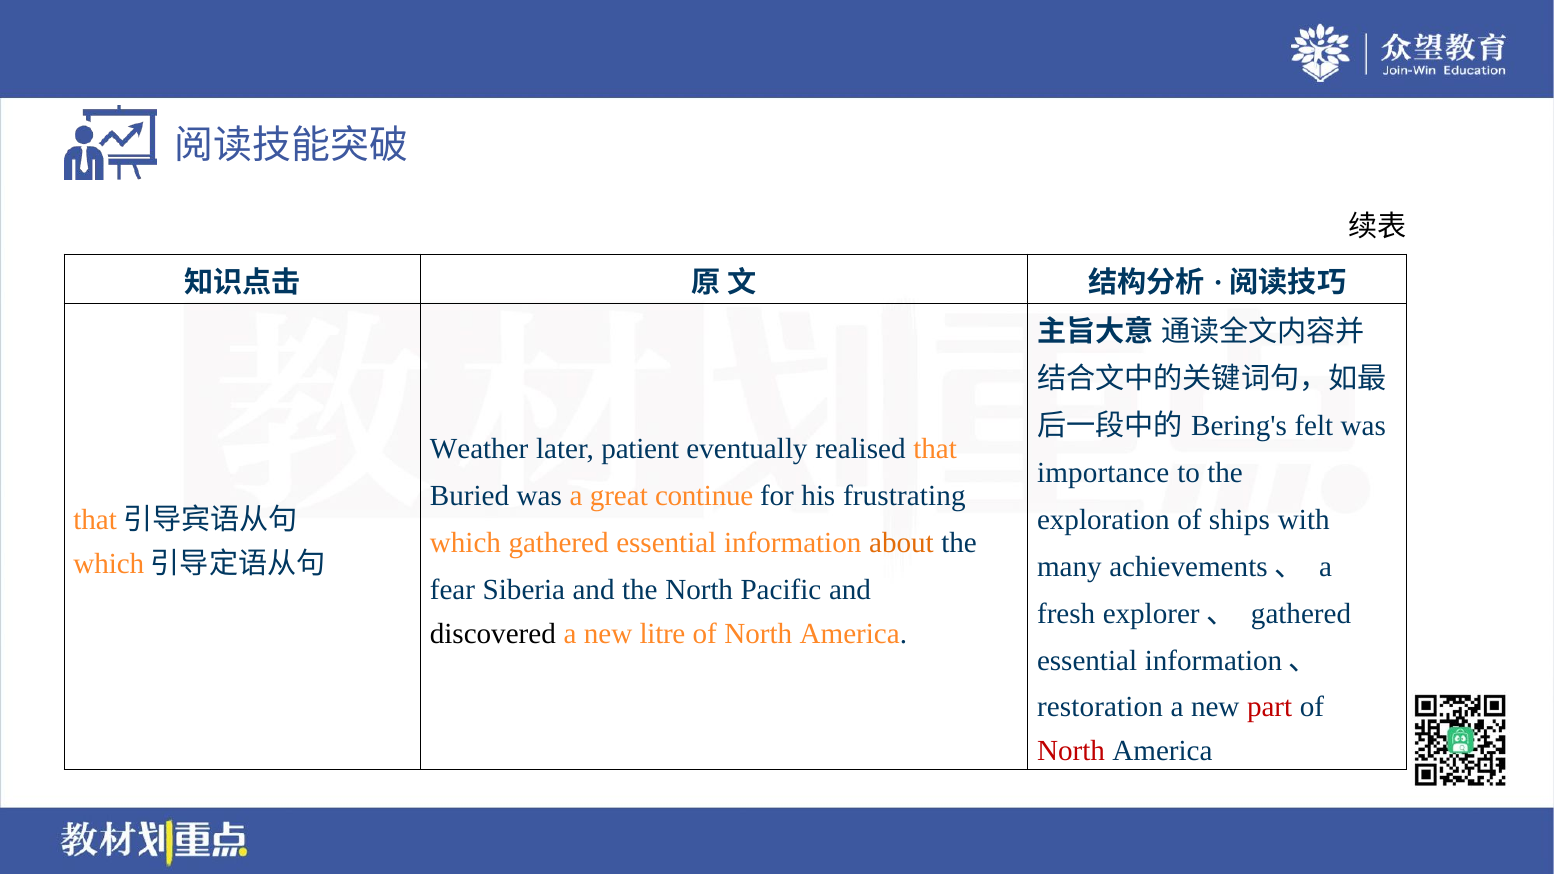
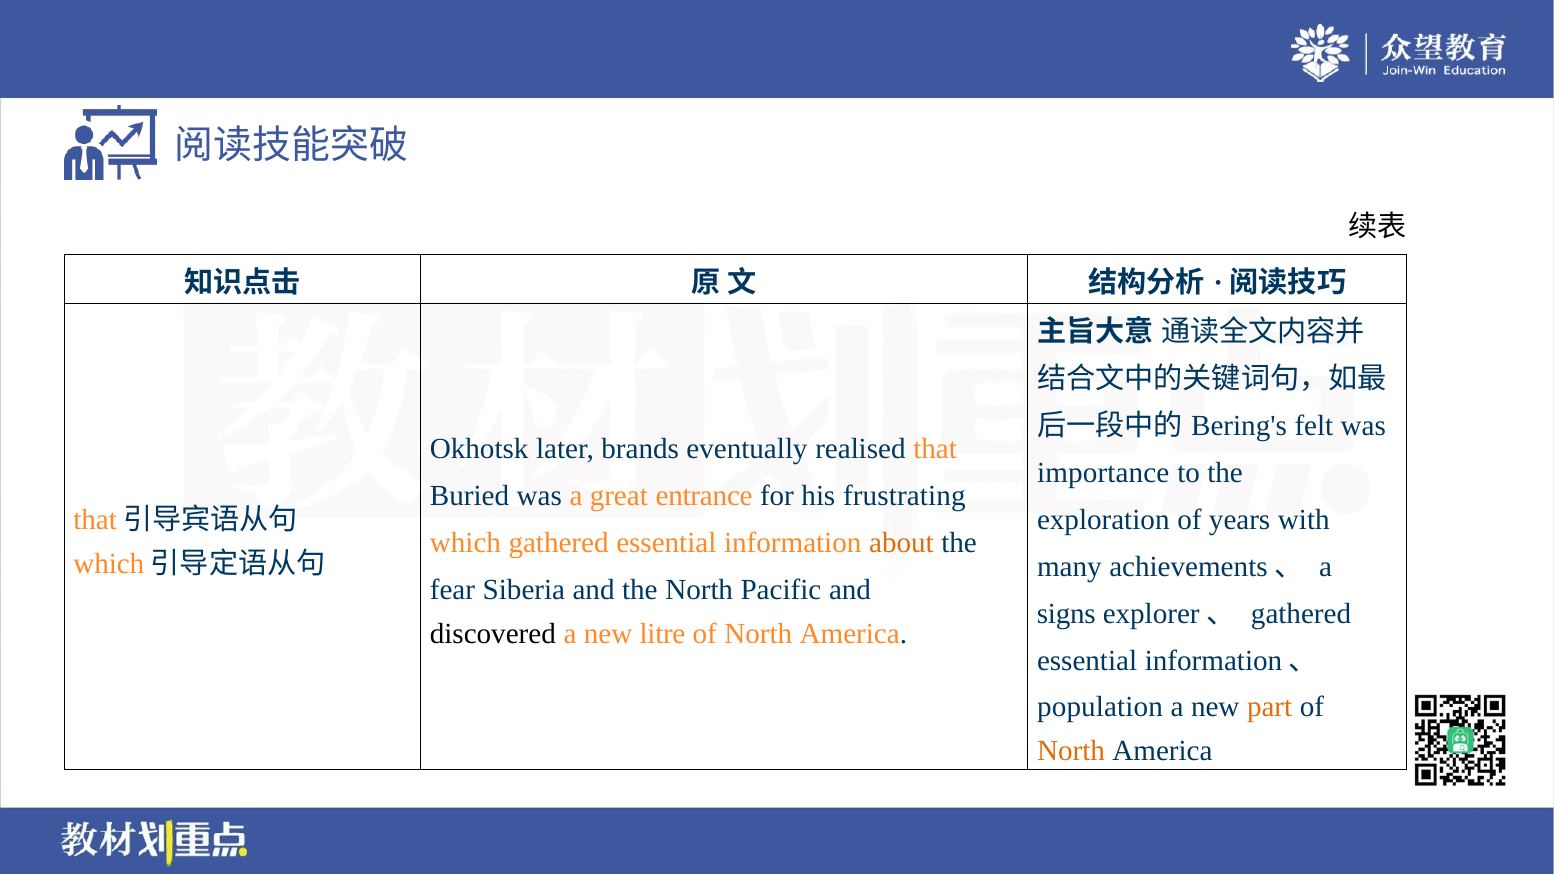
Weather: Weather -> Okhotsk (479, 449)
patient: patient -> brands (640, 449)
continue: continue -> entrance (704, 496)
ships: ships -> years (1240, 520)
fresh: fresh -> signs (1066, 614)
restoration: restoration -> population (1100, 707)
part colour: red -> orange (1270, 707)
North colour: red -> orange (1071, 751)
